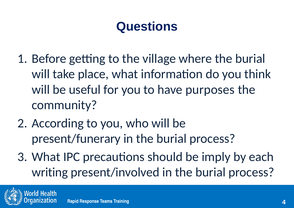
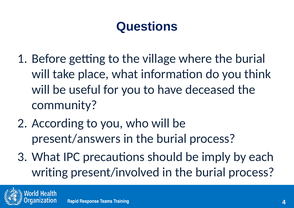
purposes: purposes -> deceased (210, 90)
present/funerary: present/funerary -> present/answers (76, 139)
